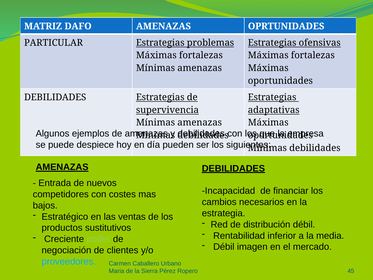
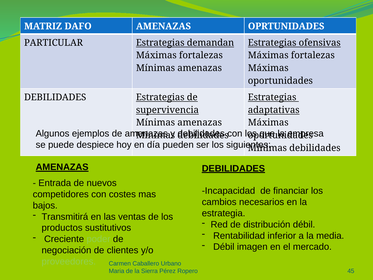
problemas: problemas -> demandan (210, 43)
Estratégico: Estratégico -> Transmitirá (65, 216)
proveedores colour: light blue -> light green (69, 261)
